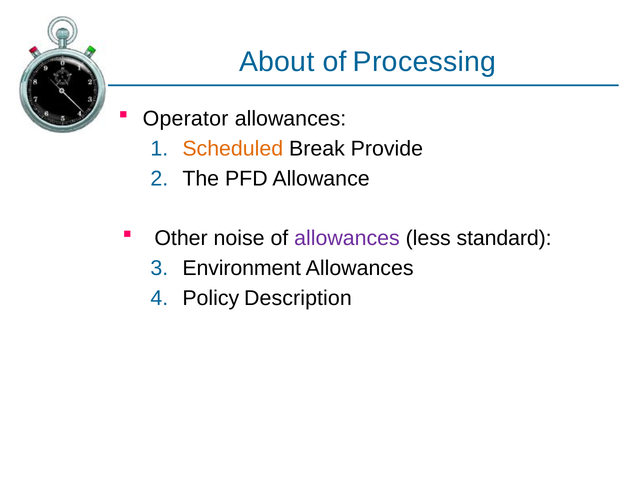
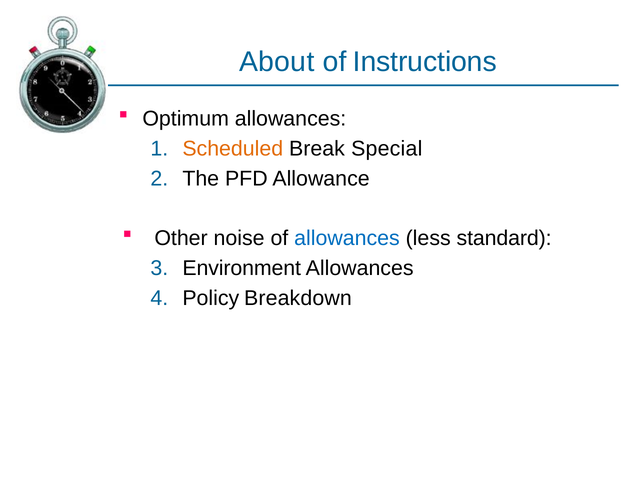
Processing: Processing -> Instructions (425, 62)
Operator: Operator -> Optimum (186, 119)
Provide: Provide -> Special (387, 149)
allowances colour: purple -> blue (347, 238)
Description: Description -> Breakdown (298, 298)
